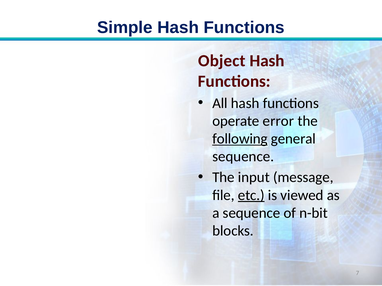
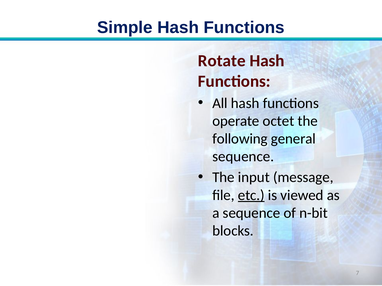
Object: Object -> Rotate (222, 61)
error: error -> octet (278, 121)
following underline: present -> none (240, 139)
